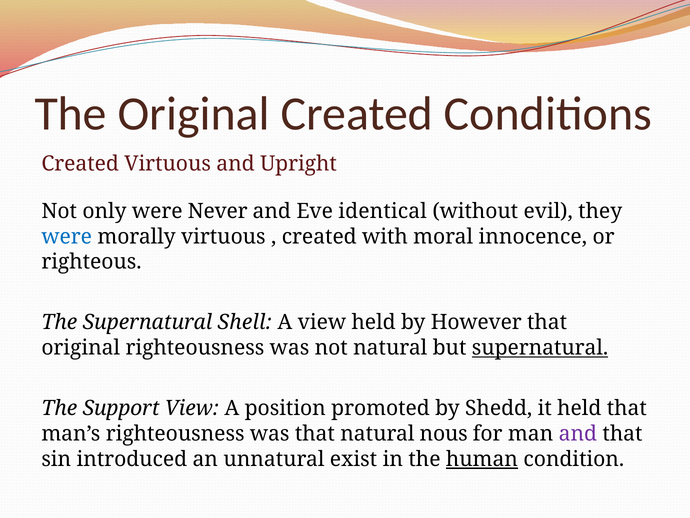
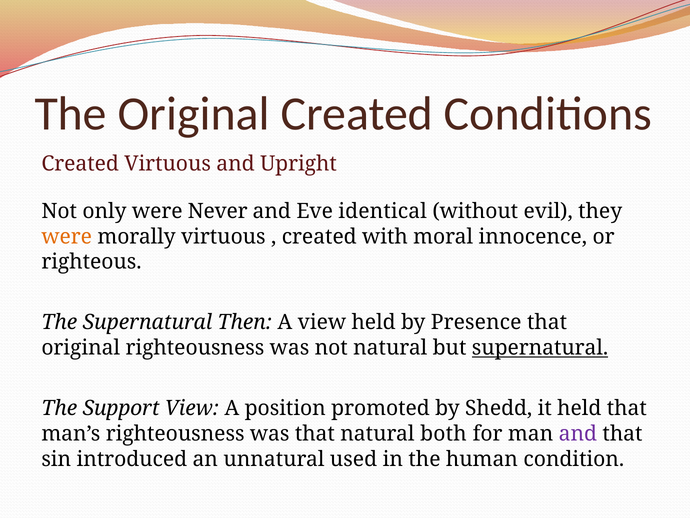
were colour: blue -> orange (67, 236)
Shell: Shell -> Then (245, 322)
However: However -> Presence (476, 322)
nous: nous -> both (443, 433)
exist: exist -> used (354, 459)
human underline: present -> none (482, 459)
